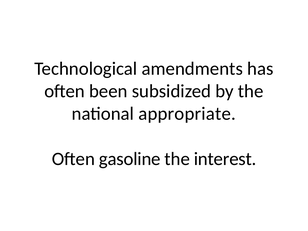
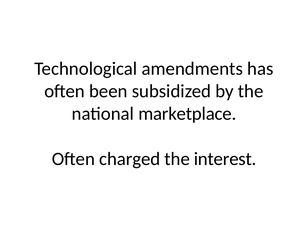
appropriate: appropriate -> marketplace (187, 114)
gasoline: gasoline -> charged (130, 159)
